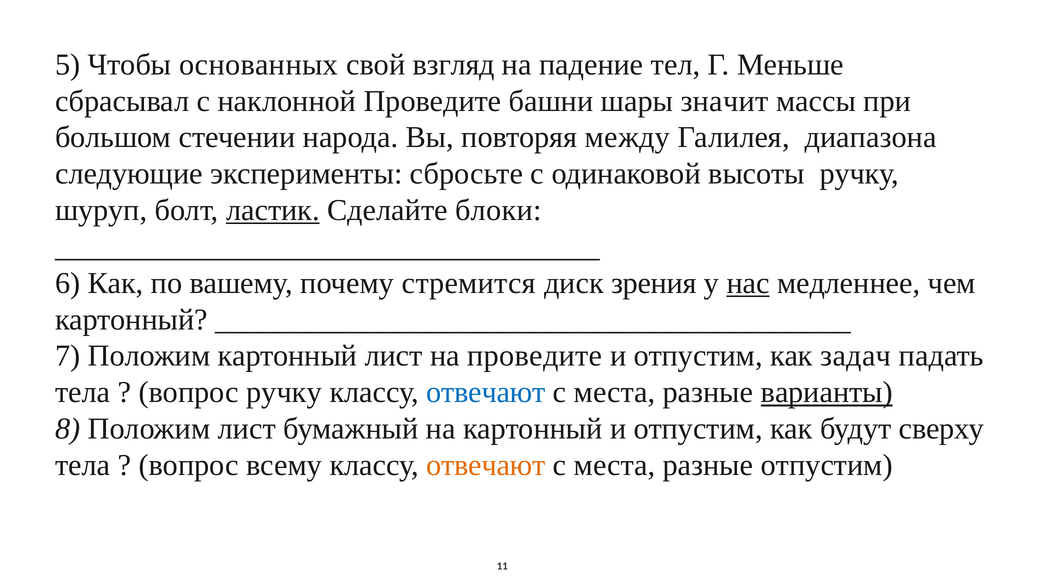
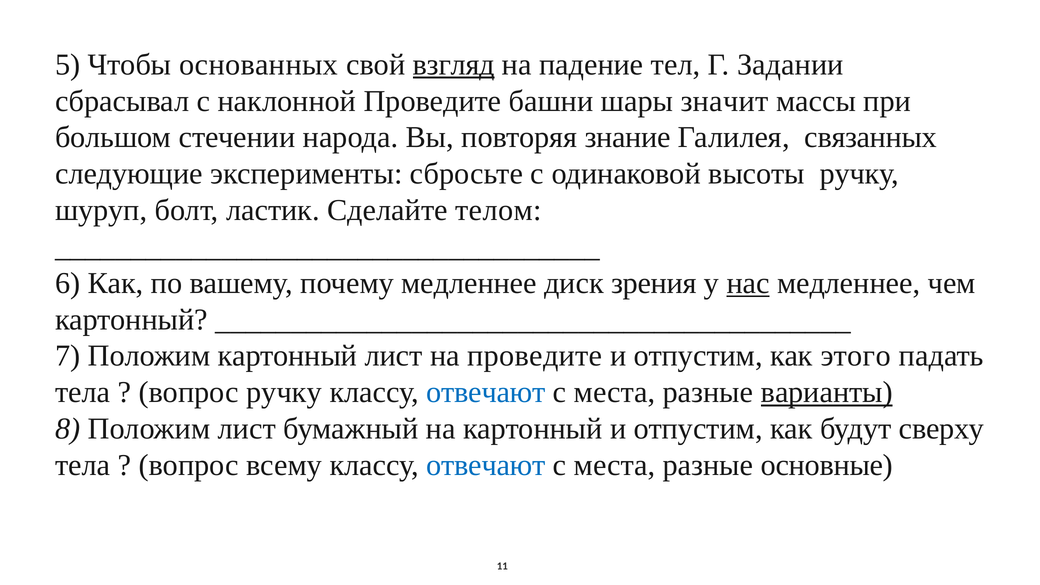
взгляд underline: none -> present (454, 65)
Меньше: Меньше -> Задании (790, 65)
между: между -> знание (628, 137)
диапазона: диапазона -> связанных (871, 137)
ластик underline: present -> none (273, 210)
блоки: блоки -> телом (498, 210)
почему стремится: стремится -> медленнее (469, 283)
задач: задач -> этого (856, 356)
отвечают colour: orange -> blue (486, 465)
разные отпустим: отпустим -> основные (827, 465)
